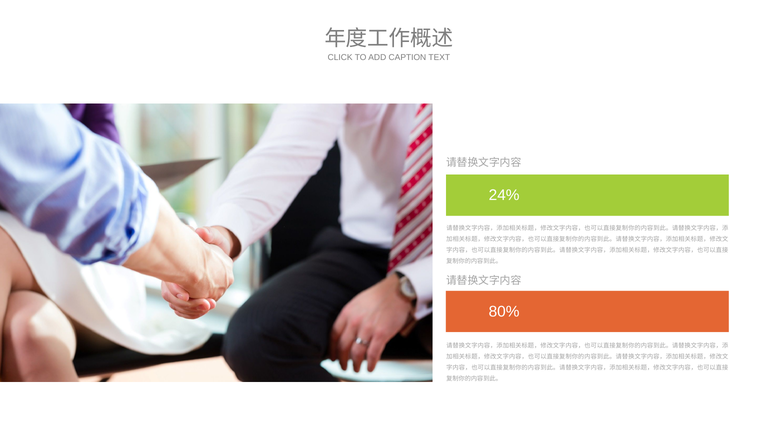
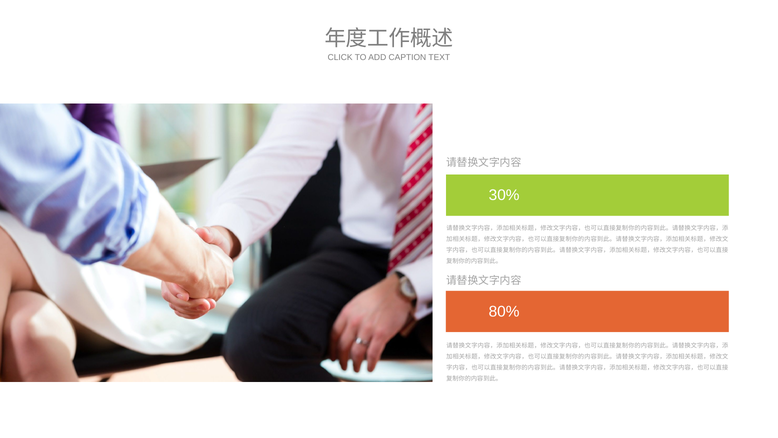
24%: 24% -> 30% (504, 195)
